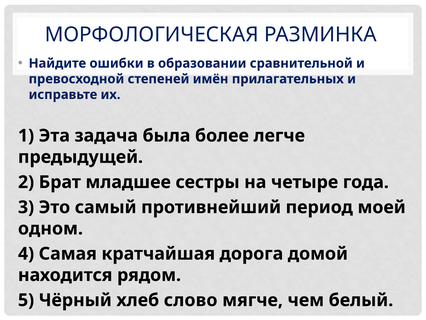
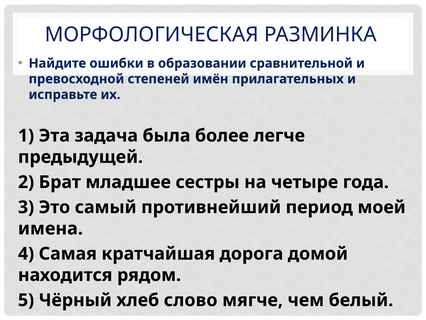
одном: одном -> имена (50, 228)
